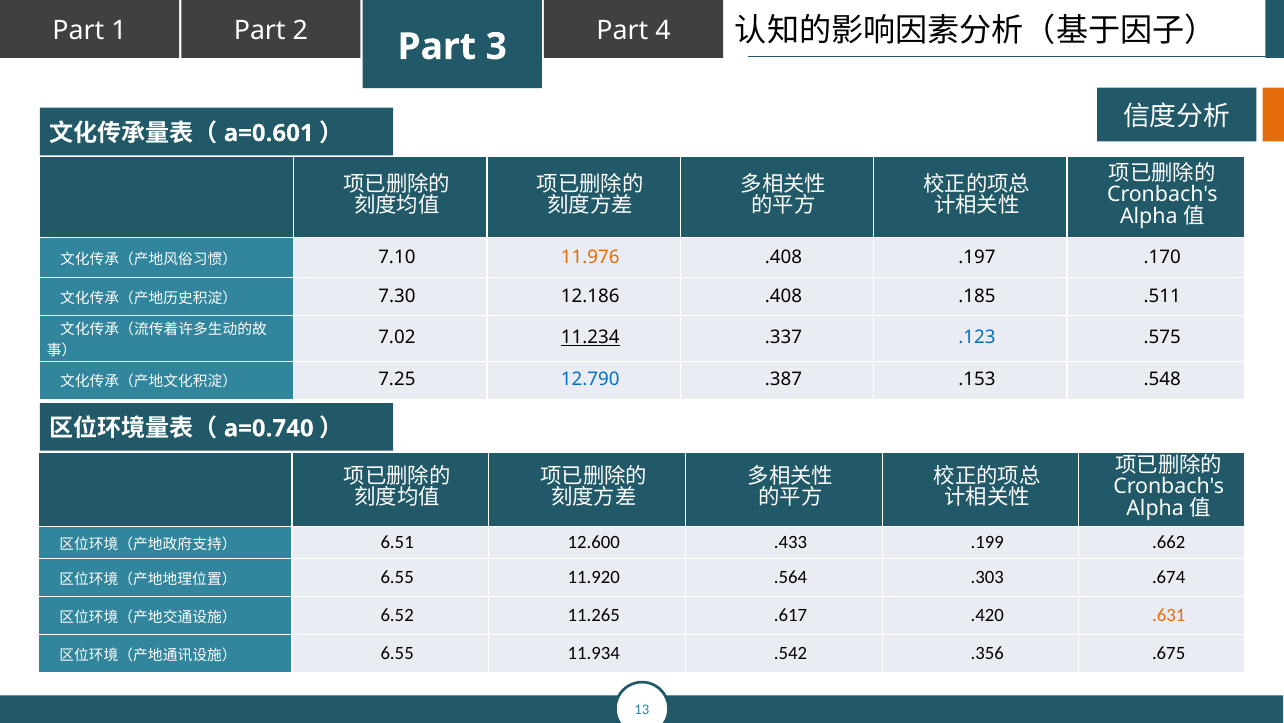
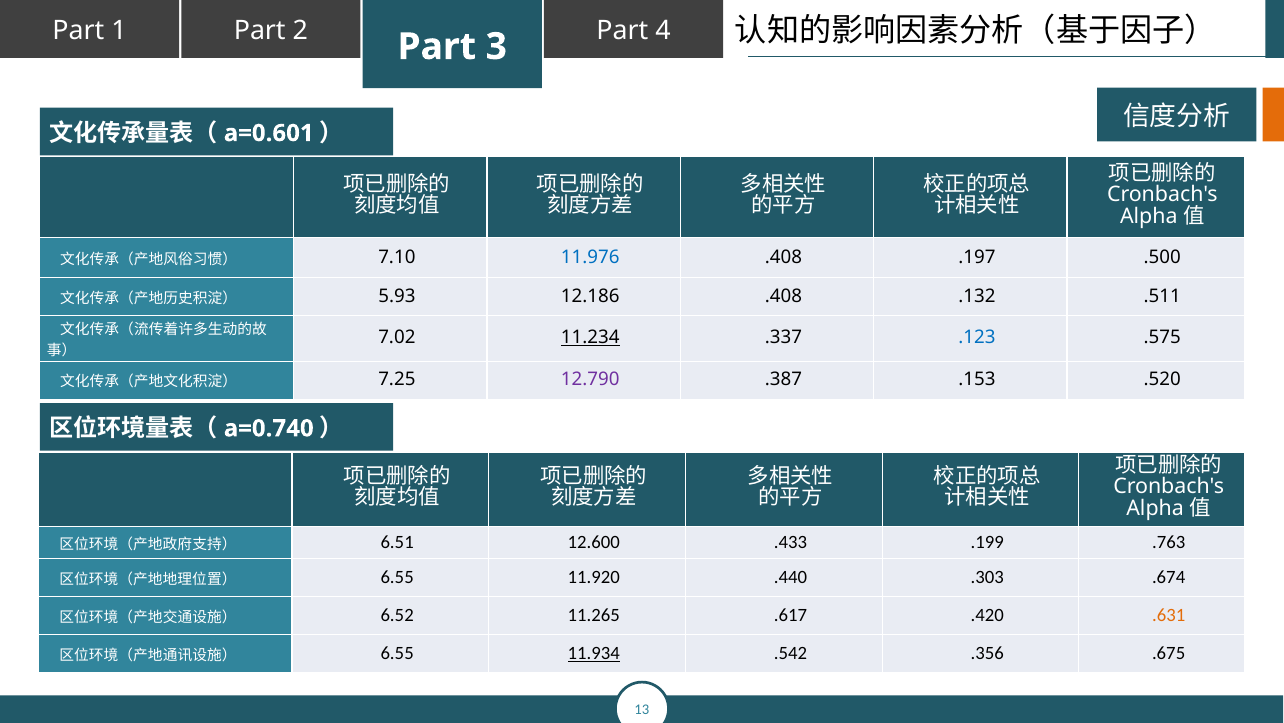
11.976 colour: orange -> blue (590, 257)
.170: .170 -> .500 (1162, 257)
7.30: 7.30 -> 5.93 (397, 296)
.185: .185 -> .132 (977, 296)
12.790 colour: blue -> purple (590, 379)
.548: .548 -> .520 (1162, 379)
.662: .662 -> .763 (1169, 542)
.564: .564 -> .440 (790, 577)
11.934 underline: none -> present (594, 653)
